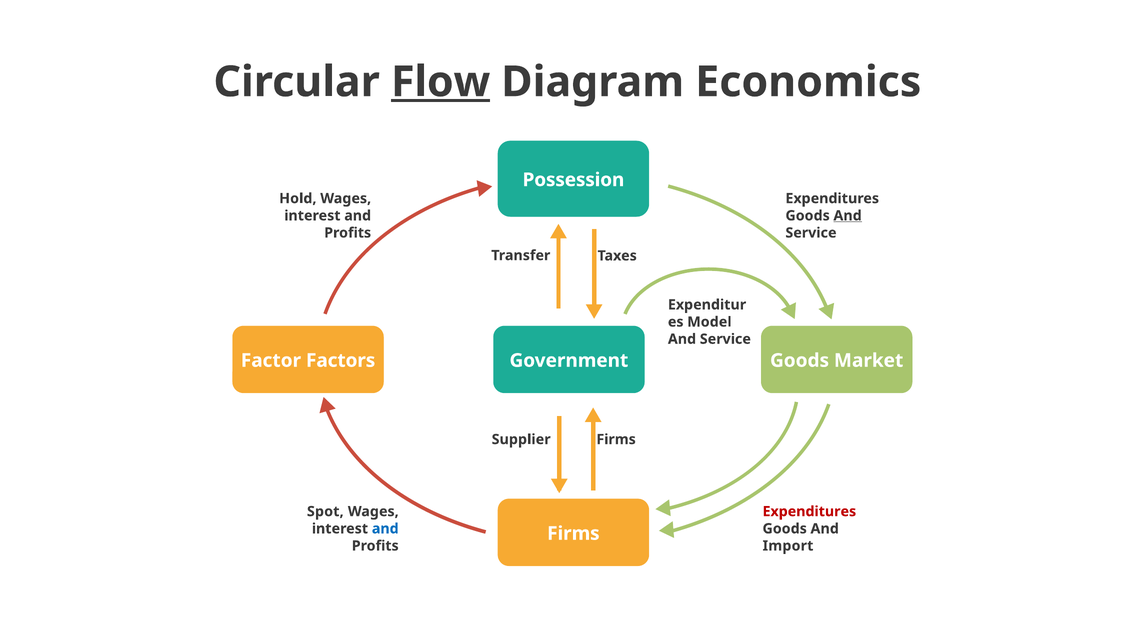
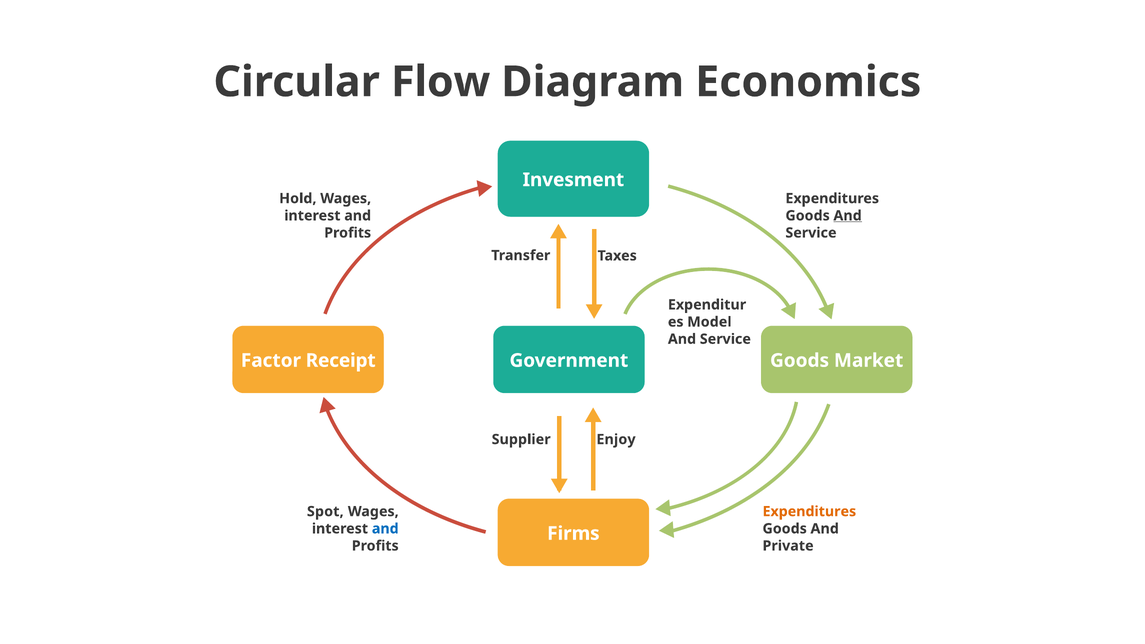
Flow underline: present -> none (441, 82)
Possession: Possession -> Invesment (573, 180)
Factors: Factors -> Receipt (341, 361)
Firms: Firms -> Enjoy (616, 439)
Expenditures colour: red -> orange (809, 512)
Import: Import -> Private (788, 546)
